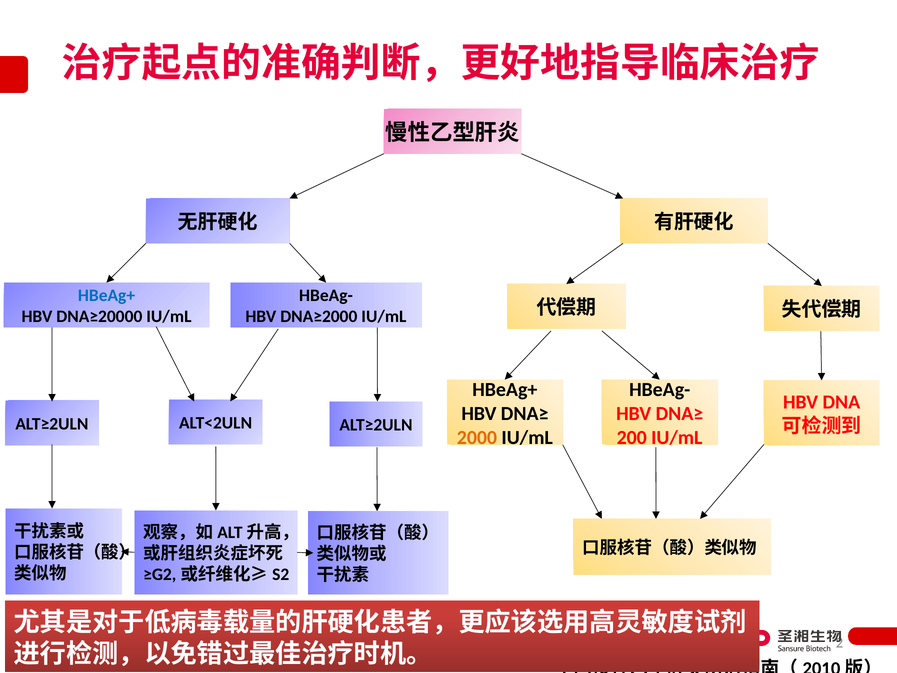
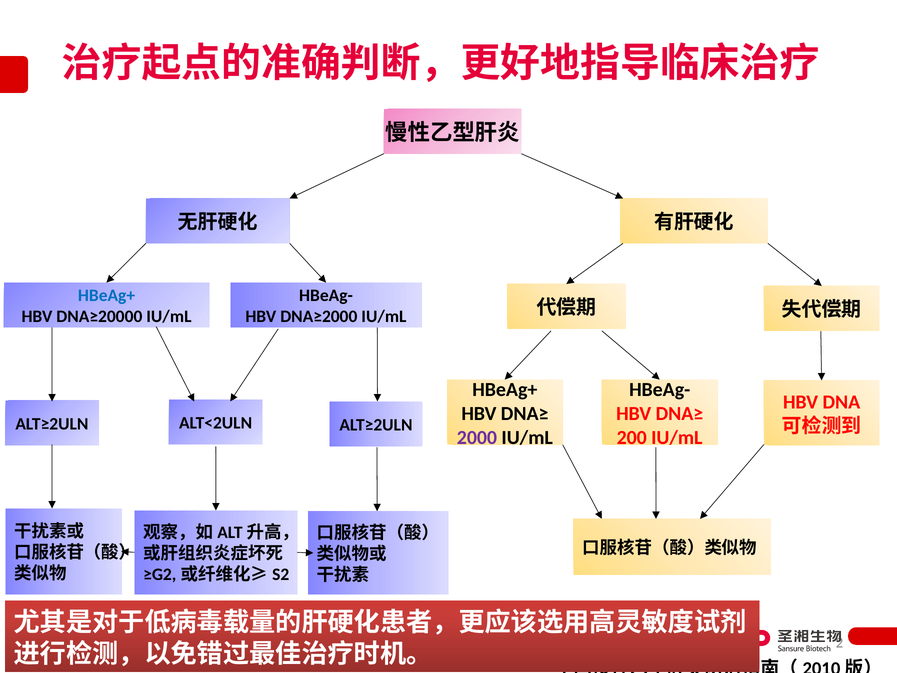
2000 colour: orange -> purple (477, 437)
